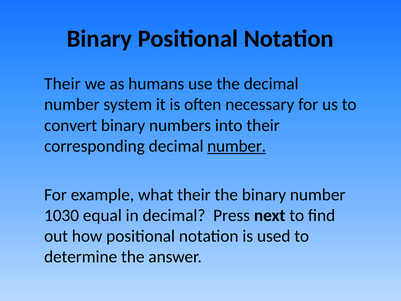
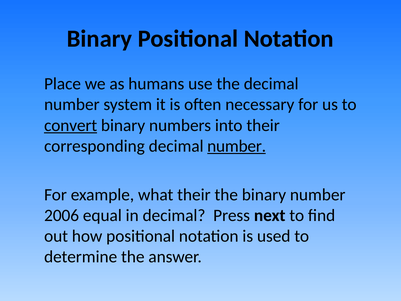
Their: Their -> Place (63, 84)
convert underline: none -> present (71, 125)
1030: 1030 -> 2006 (62, 215)
